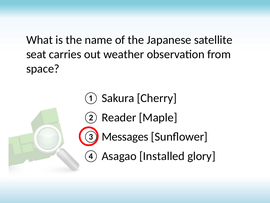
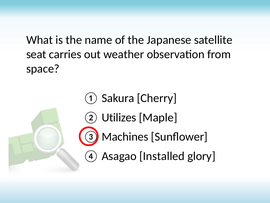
Reader: Reader -> Utilizes (119, 117)
Messages: Messages -> Machines (125, 136)
